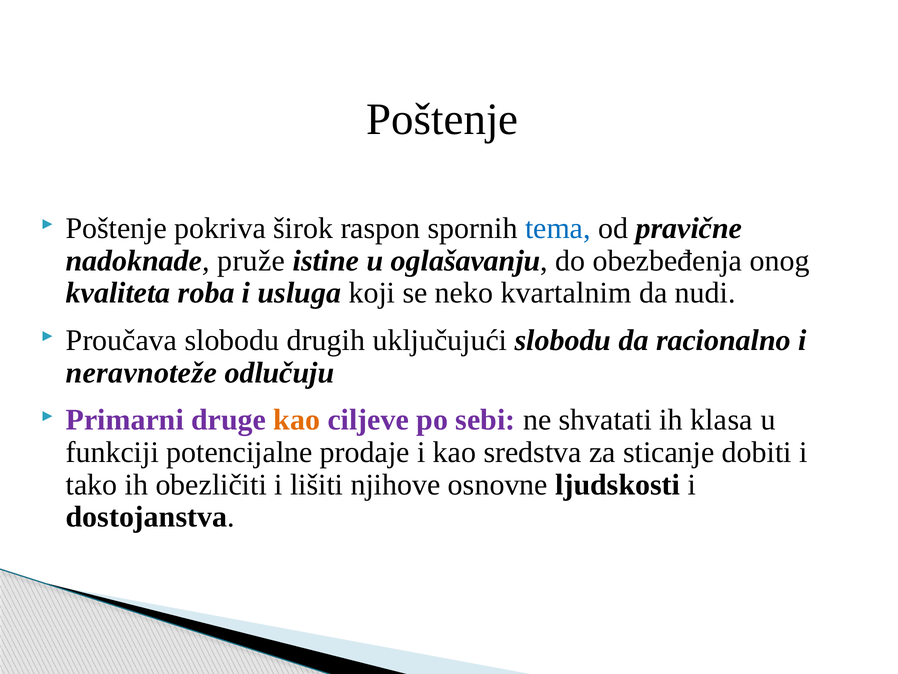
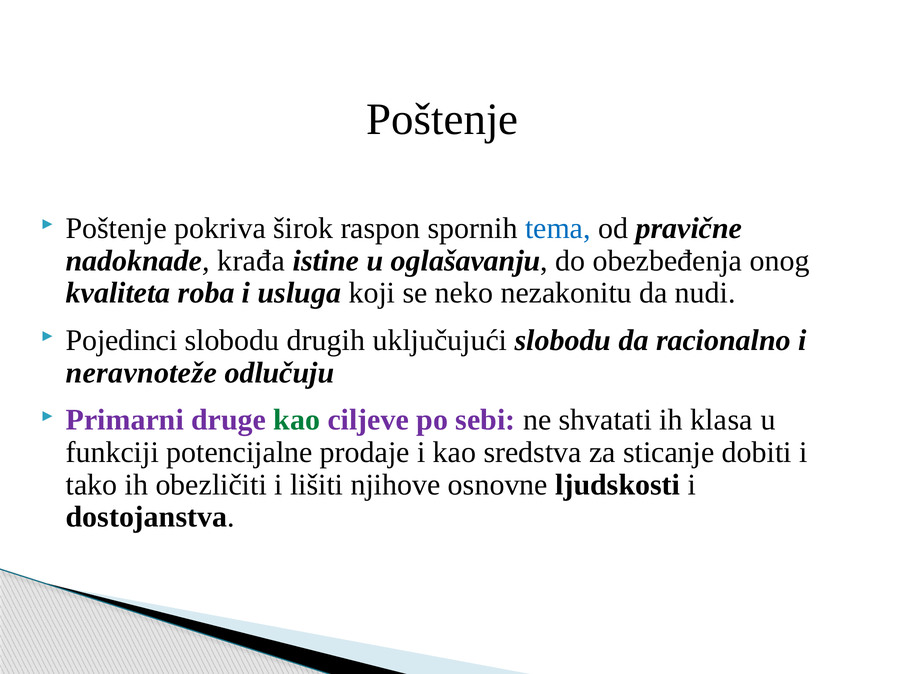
pruže: pruže -> krađa (251, 260)
kvartalnim: kvartalnim -> nezakonitu (566, 293)
Proučava: Proučava -> Pojedinci (122, 340)
kao colour: orange -> green (297, 420)
